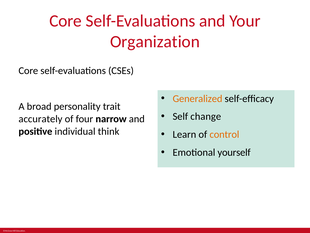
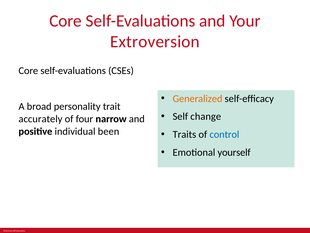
Organization: Organization -> Extroversion (155, 41)
think: think -> been (109, 131)
Learn: Learn -> Traits (184, 134)
control colour: orange -> blue (224, 134)
